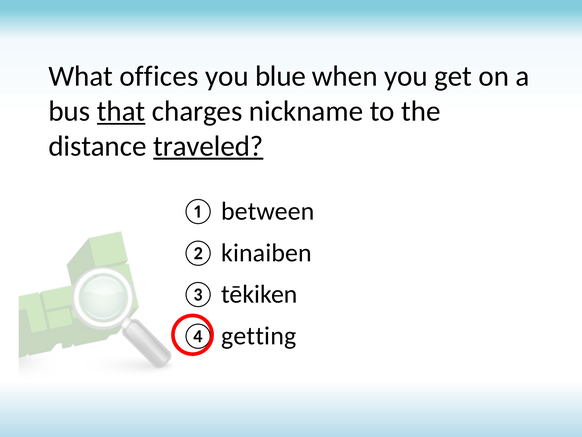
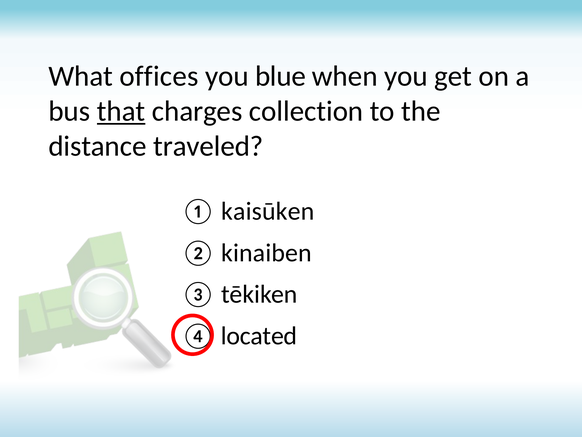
nickname: nickname -> collection (306, 111)
traveled underline: present -> none (208, 146)
between: between -> kaisūken (268, 211)
getting: getting -> located (259, 336)
